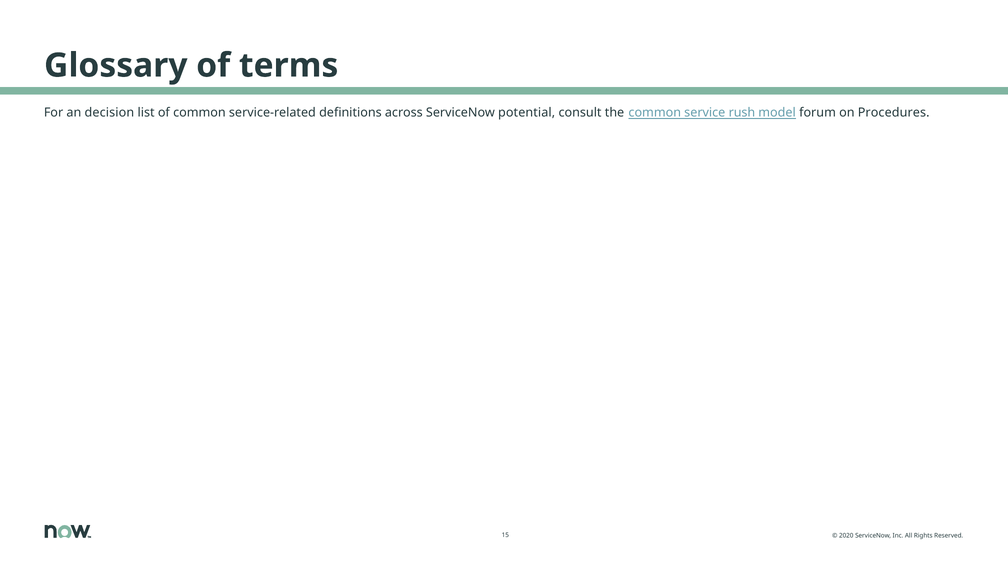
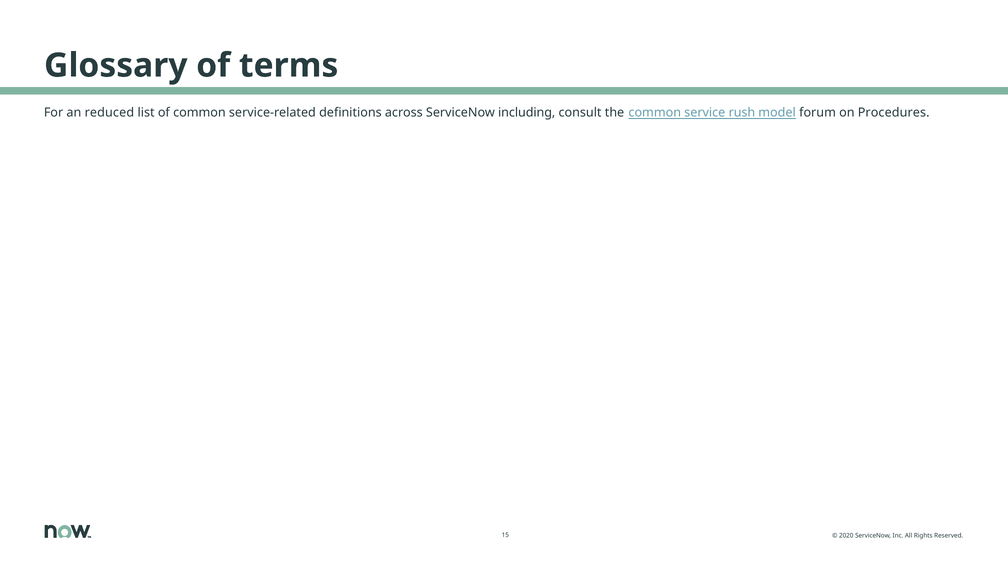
decision: decision -> reduced (109, 113)
potential: potential -> including (527, 113)
